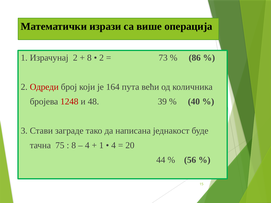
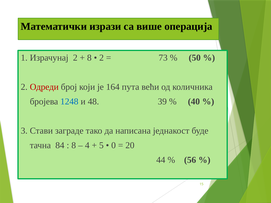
86: 86 -> 50 (195, 58)
1248 colour: red -> blue (69, 102)
75: 75 -> 84 (60, 145)
1: 1 -> 5 (101, 145)
4: 4 -> 0 (114, 145)
